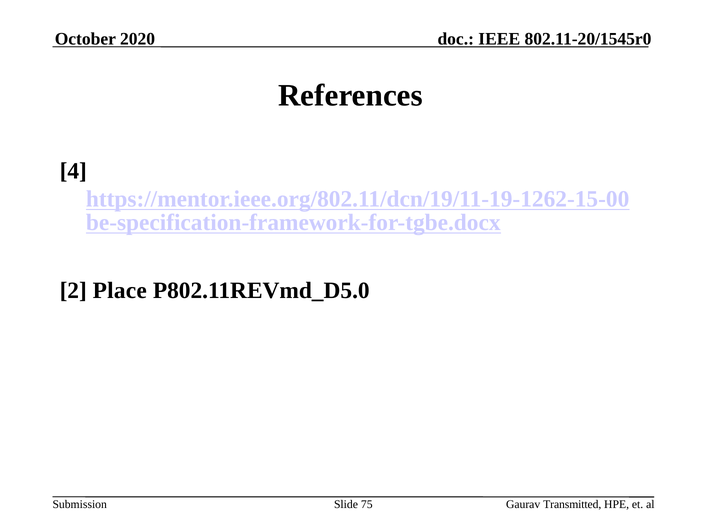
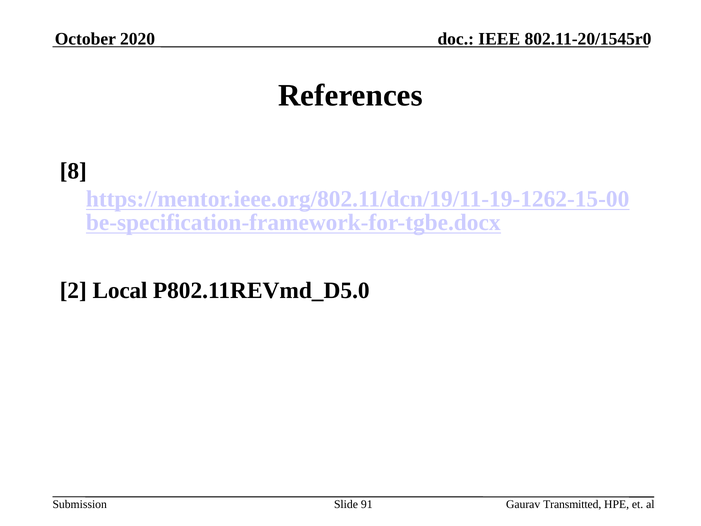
4: 4 -> 8 (73, 171)
Place: Place -> Local (120, 290)
75: 75 -> 91 (367, 504)
